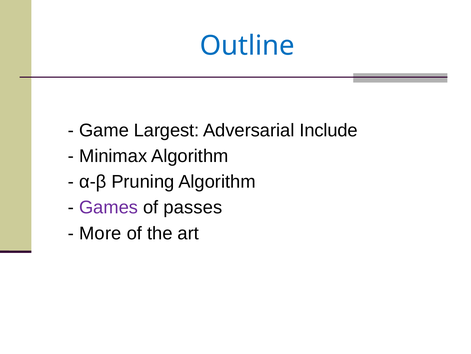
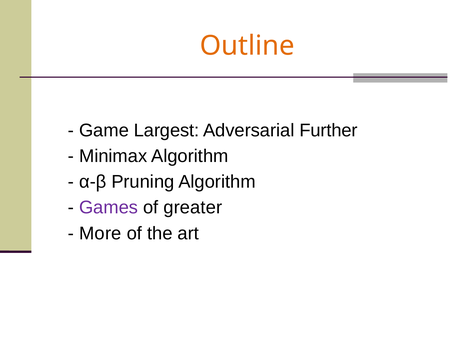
Outline colour: blue -> orange (247, 46)
Include: Include -> Further (329, 130)
passes: passes -> greater (193, 207)
